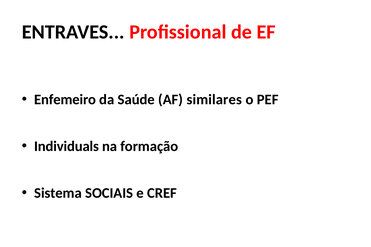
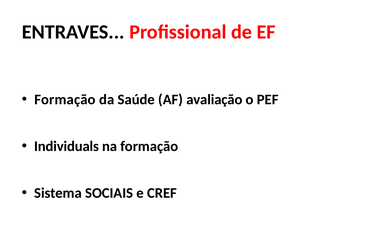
Enfemeiro: Enfemeiro -> Formação (65, 100)
similares: similares -> avaliação (214, 100)
